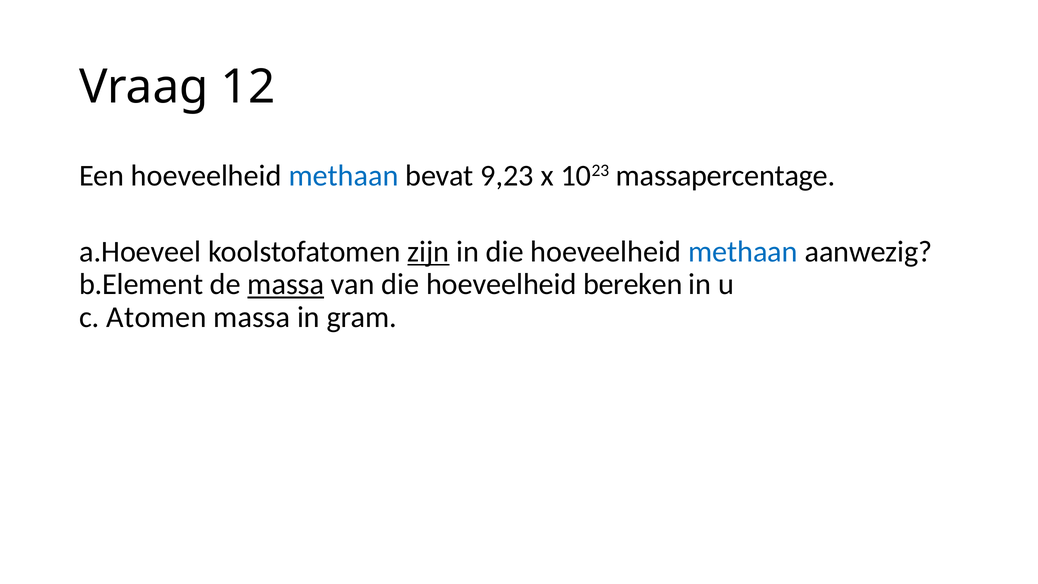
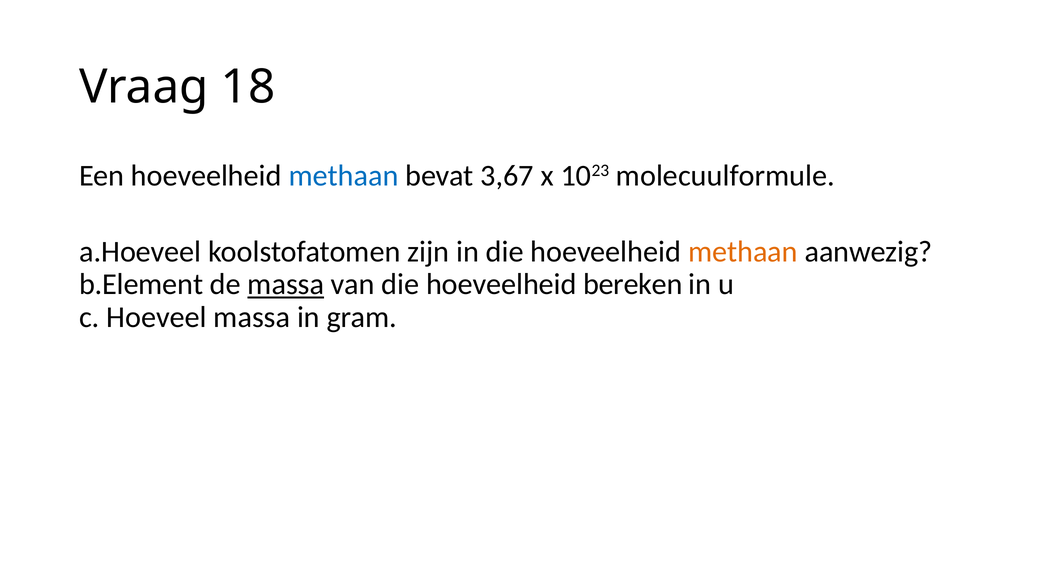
12: 12 -> 18 (248, 87)
9,23: 9,23 -> 3,67 (507, 175)
massapercentage: massapercentage -> molecuulformule (725, 175)
zijn underline: present -> none (428, 252)
methaan colour: blue -> orange (743, 252)
Atomen: Atomen -> Hoeveel (157, 317)
